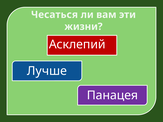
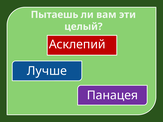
Чесаться: Чесаться -> Пытаешь (55, 15)
жизни: жизни -> целый (83, 27)
